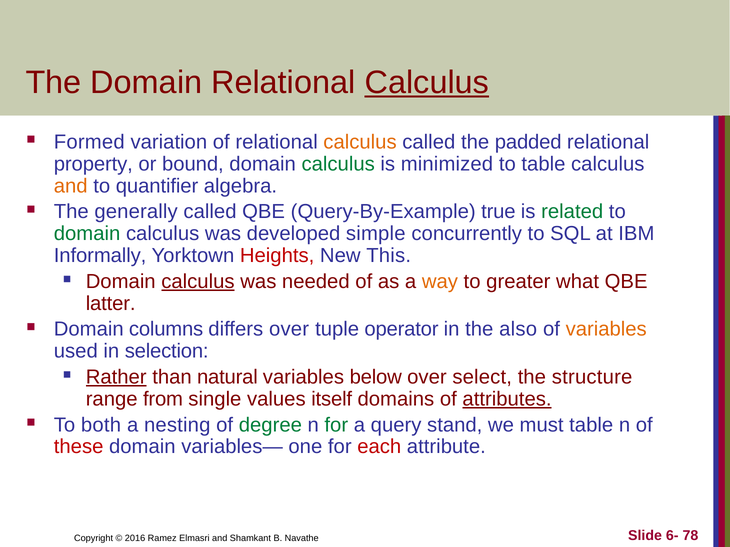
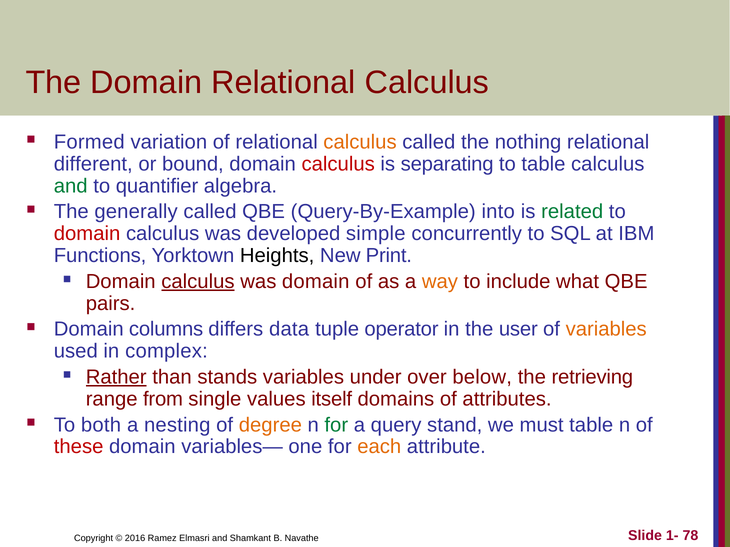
Calculus underline: present -> none (427, 83)
padded: padded -> nothing (528, 142)
property: property -> different (93, 164)
calculus colour: green -> red (338, 164)
minimized: minimized -> separating (447, 164)
and colour: orange -> green (71, 186)
true: true -> into (498, 212)
domain colour: green -> red (87, 234)
Informally: Informally -> Functions (100, 256)
Heights colour: red -> black (277, 256)
This: This -> Print (389, 256)
was needed: needed -> domain (316, 282)
greater: greater -> include (518, 282)
latter: latter -> pairs (111, 304)
differs over: over -> data (289, 330)
also: also -> user (518, 330)
selection: selection -> complex (166, 351)
natural: natural -> stands (227, 377)
below: below -> under (376, 377)
select: select -> below (482, 377)
structure: structure -> retrieving (592, 377)
attributes underline: present -> none (507, 399)
degree colour: green -> orange (270, 425)
each colour: red -> orange (379, 447)
6-: 6- -> 1- (672, 536)
